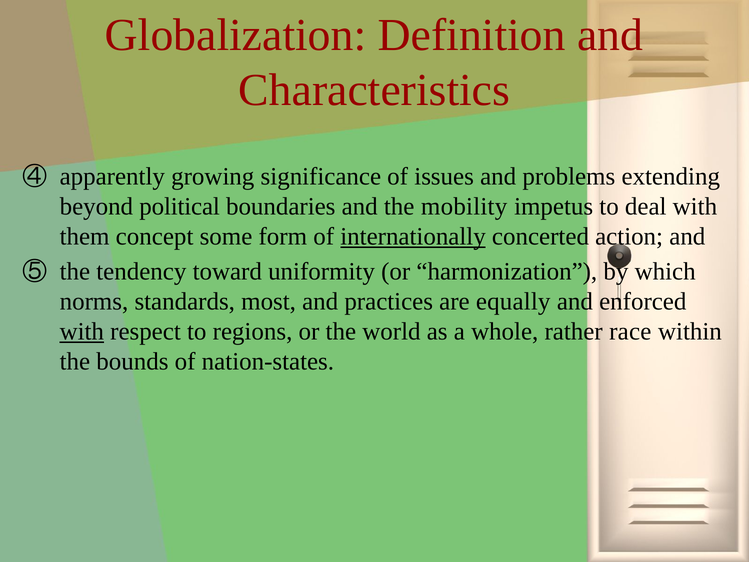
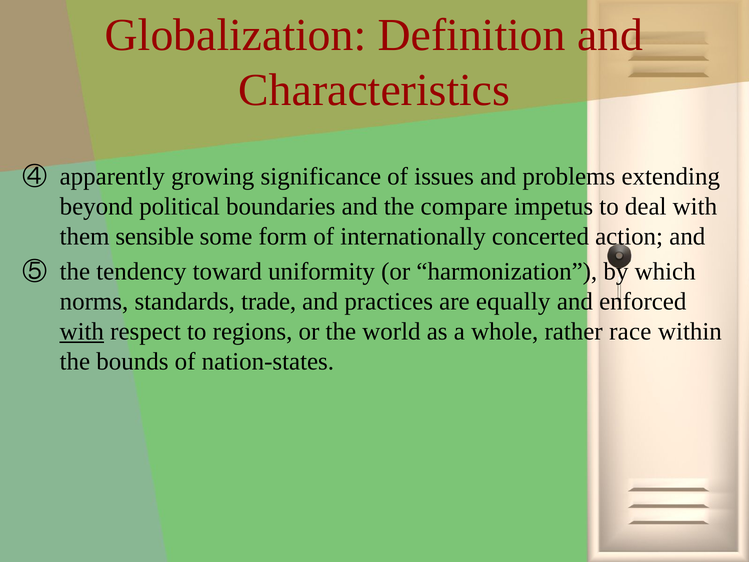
mobility: mobility -> compare (464, 206)
concept: concept -> sensible (155, 236)
internationally underline: present -> none (413, 236)
most: most -> trade (269, 301)
